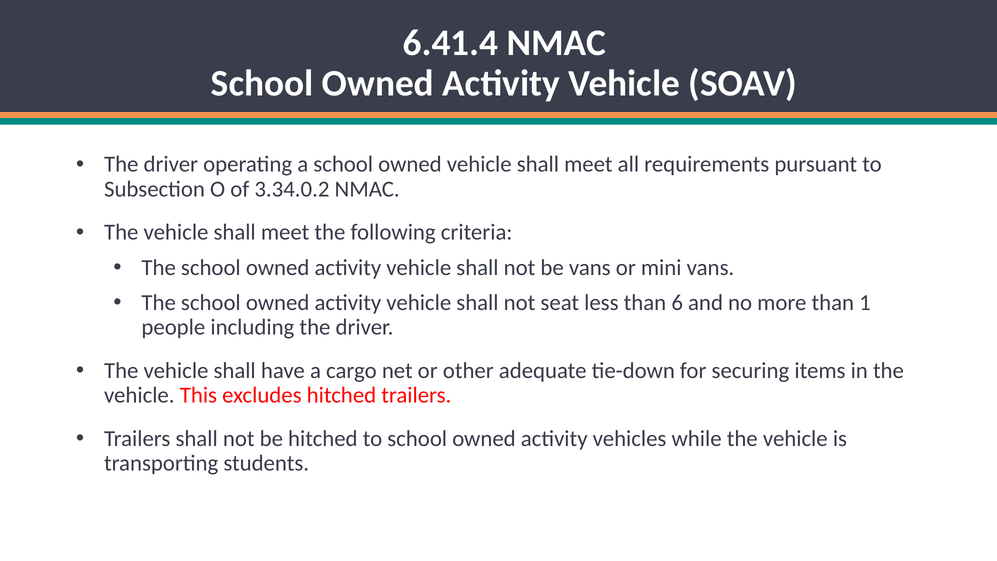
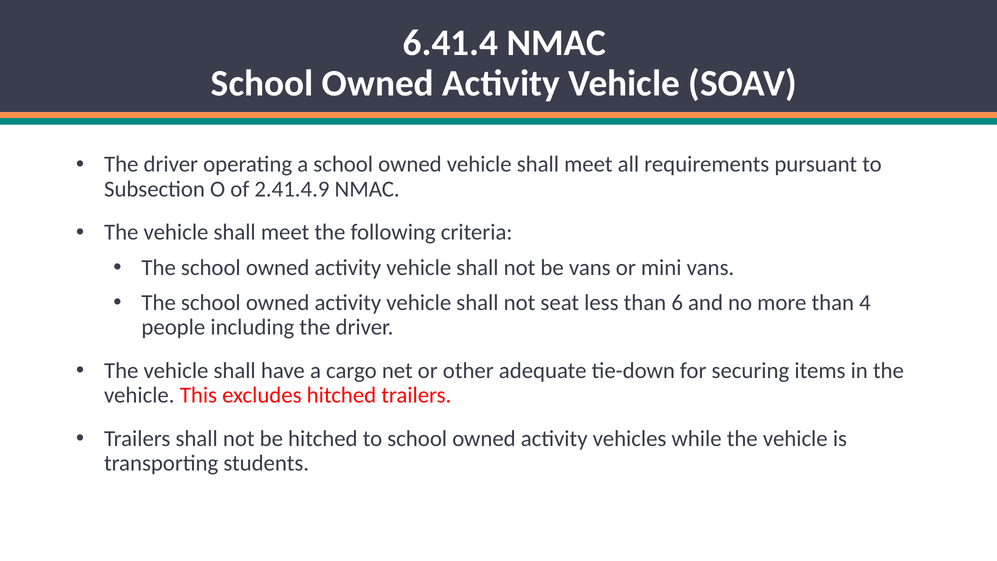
3.34.0.2: 3.34.0.2 -> 2.41.4.9 (292, 189)
1: 1 -> 4 (865, 302)
